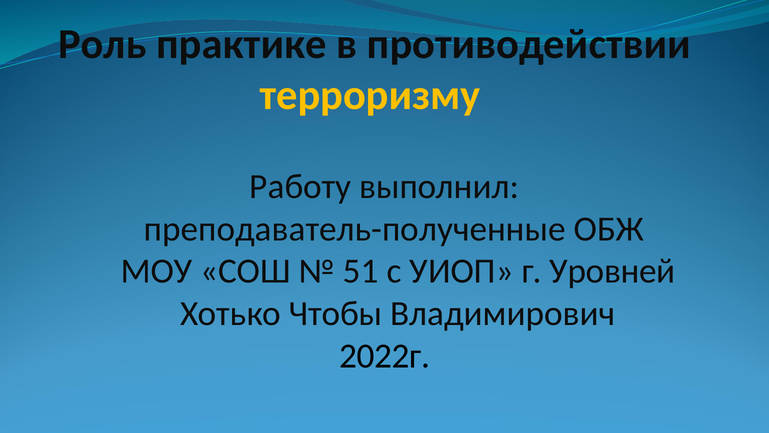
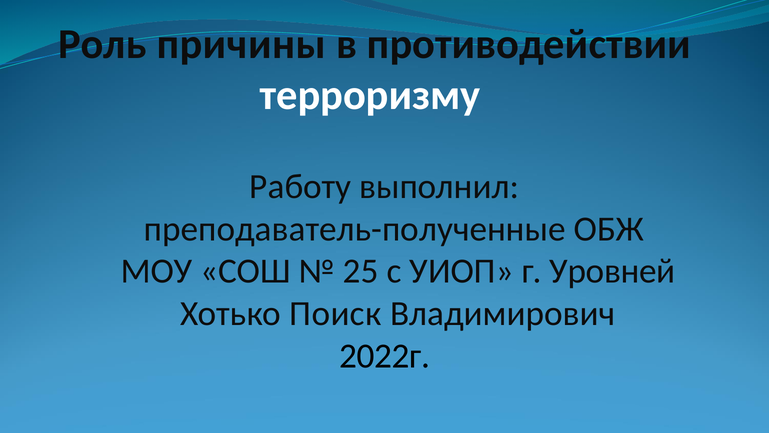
практике: практике -> причины (241, 44)
терроризму colour: yellow -> white (370, 95)
51: 51 -> 25 (361, 271)
Чтобы: Чтобы -> Поиск (335, 313)
